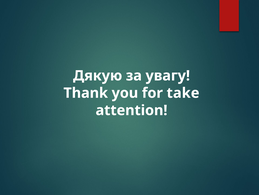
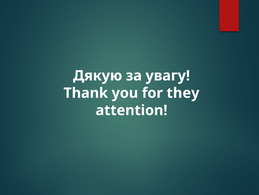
take: take -> they (183, 93)
